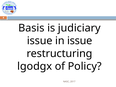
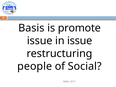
judiciary: judiciary -> promote (79, 28)
lgodgx: lgodgx -> people (35, 66)
Policy: Policy -> Social (85, 66)
